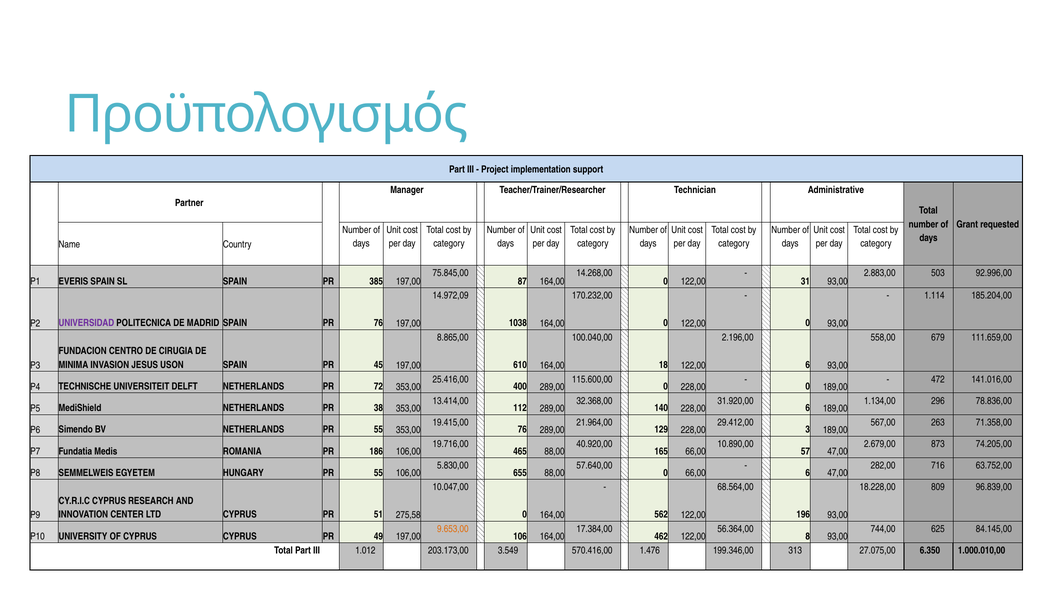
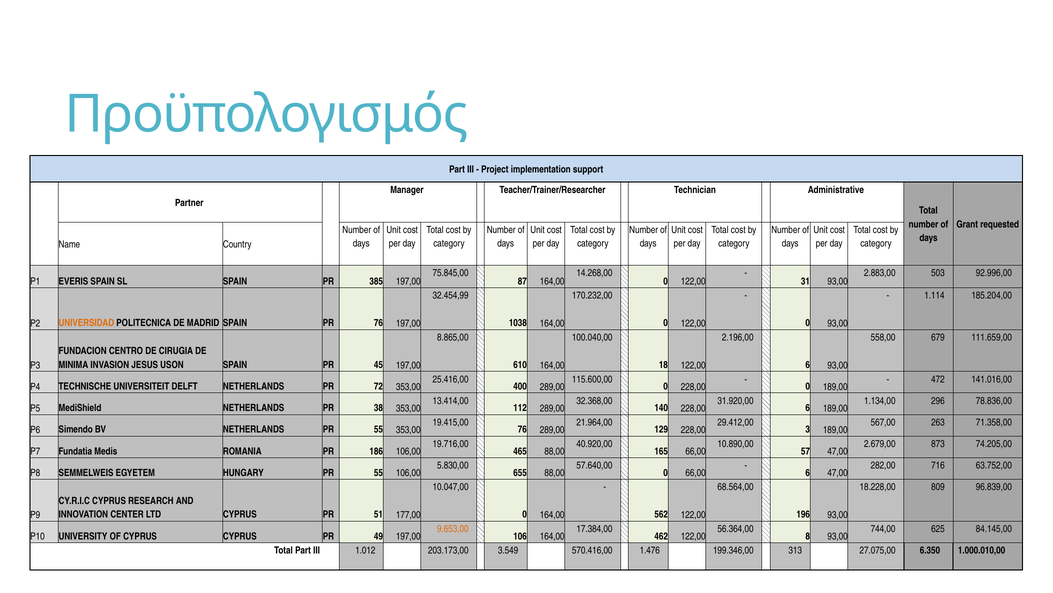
14.972,09: 14.972,09 -> 32.454,99 (451, 295)
UNIVERSIDAD colour: purple -> orange (86, 323)
275,58: 275,58 -> 177,00 (408, 514)
